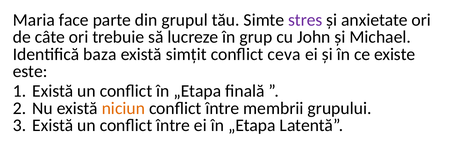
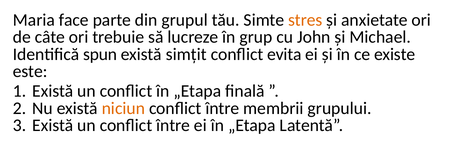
stres colour: purple -> orange (305, 20)
baza: baza -> spun (100, 54)
ceva: ceva -> evita (284, 54)
